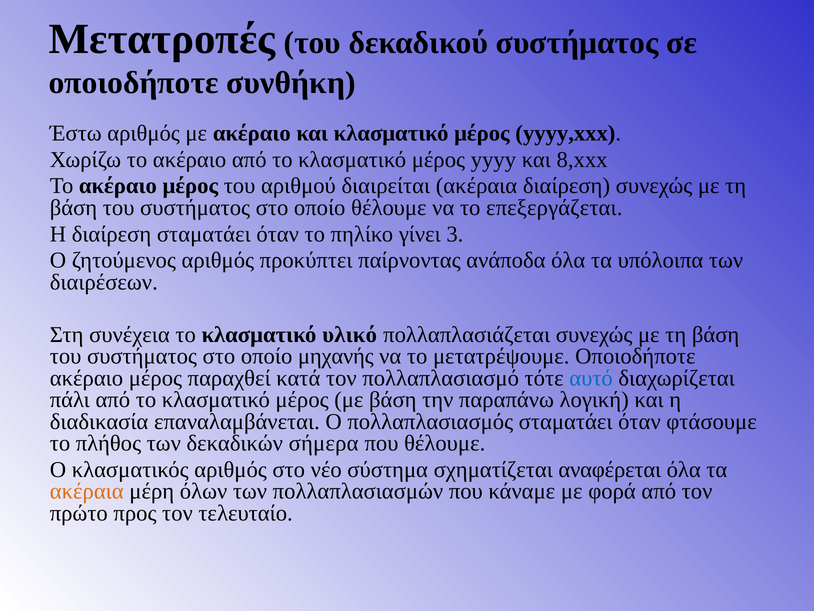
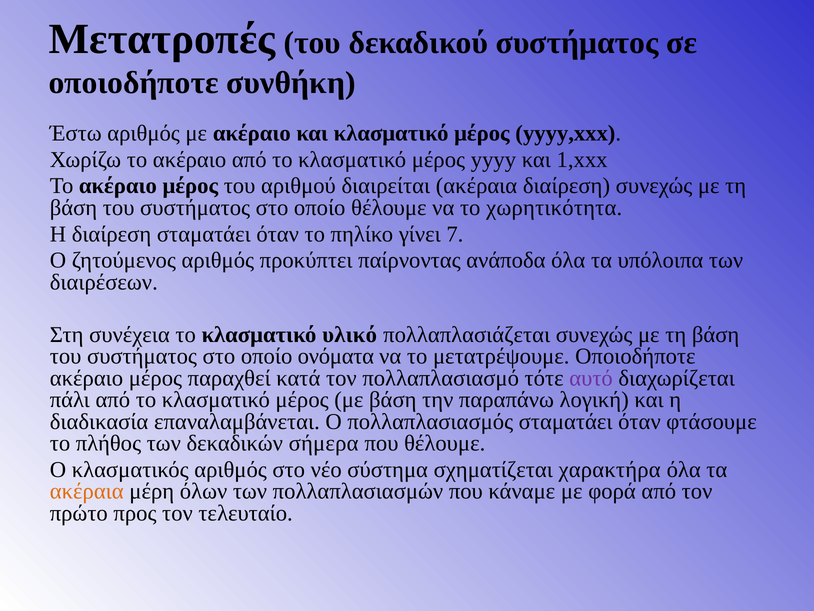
8,xxx: 8,xxx -> 1,xxx (582, 160)
επεξεργάζεται: επεξεργάζεται -> χωρητικότητα (554, 208)
3: 3 -> 7 (455, 234)
μηχανής: μηχανής -> ονόματα (336, 356)
αυτό colour: blue -> purple (591, 378)
αναφέρεται: αναφέρεται -> χαρακτήρα (610, 469)
